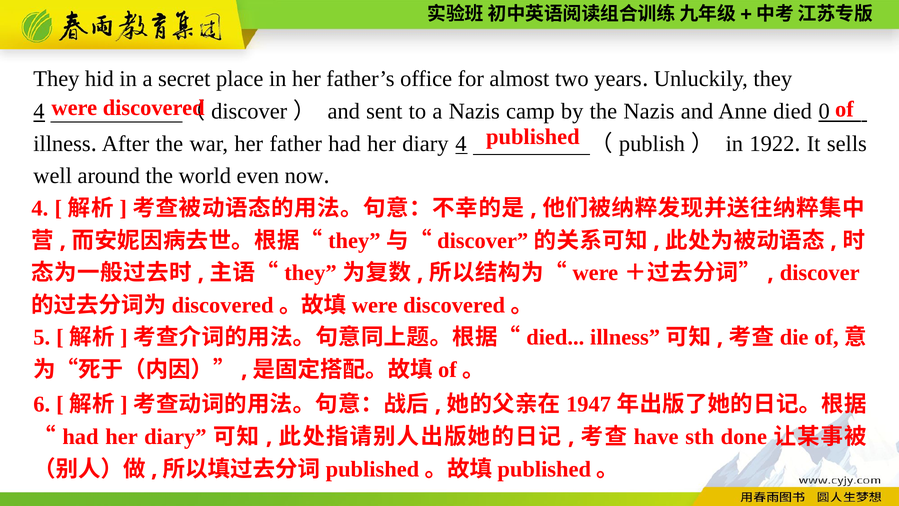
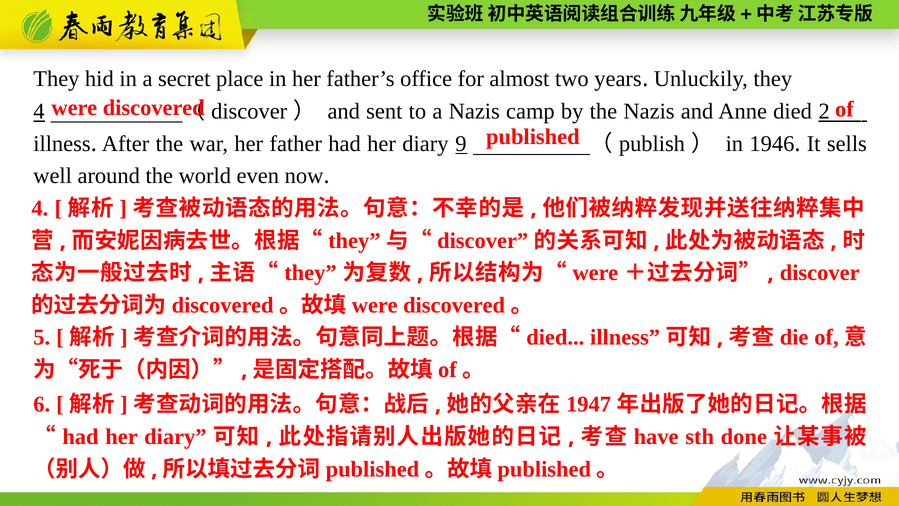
0: 0 -> 2 (824, 111)
diary 4: 4 -> 9 (461, 144)
1922: 1922 -> 1946 (772, 144)
